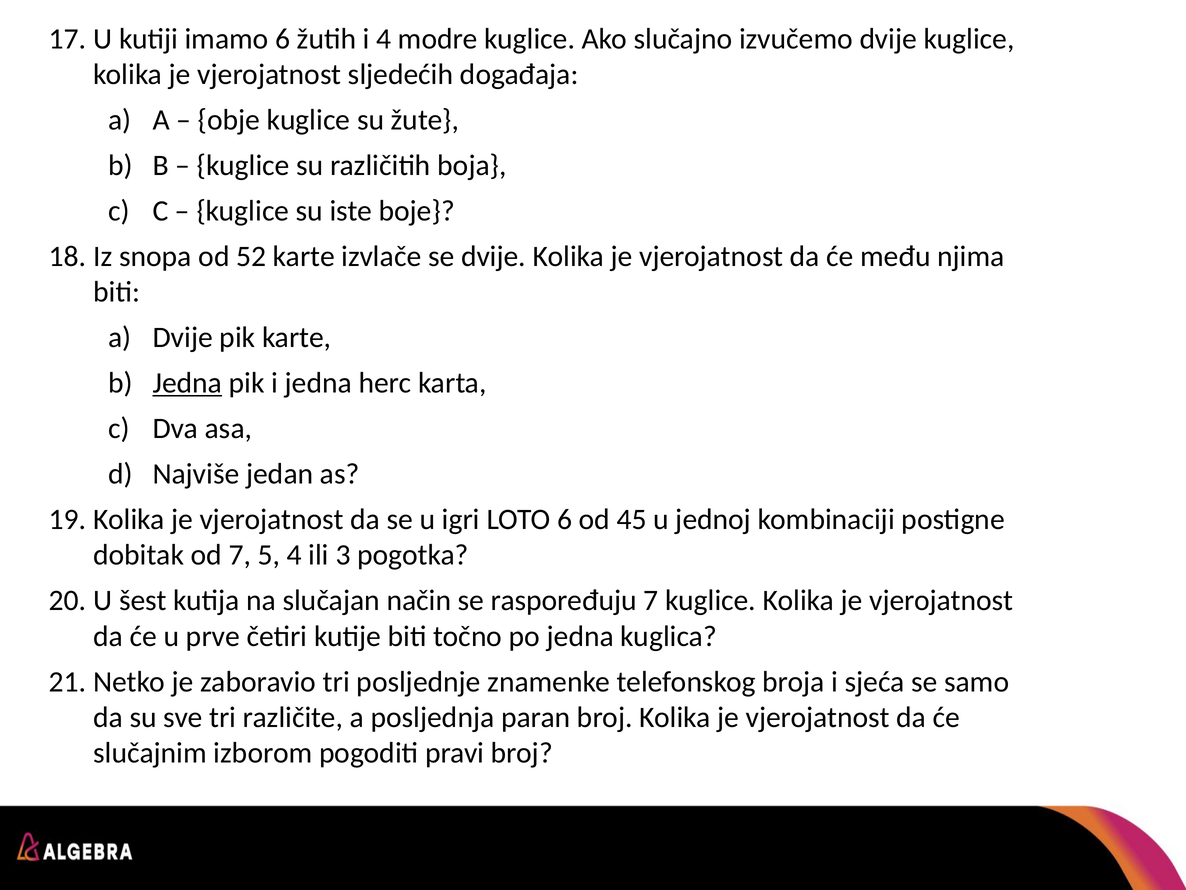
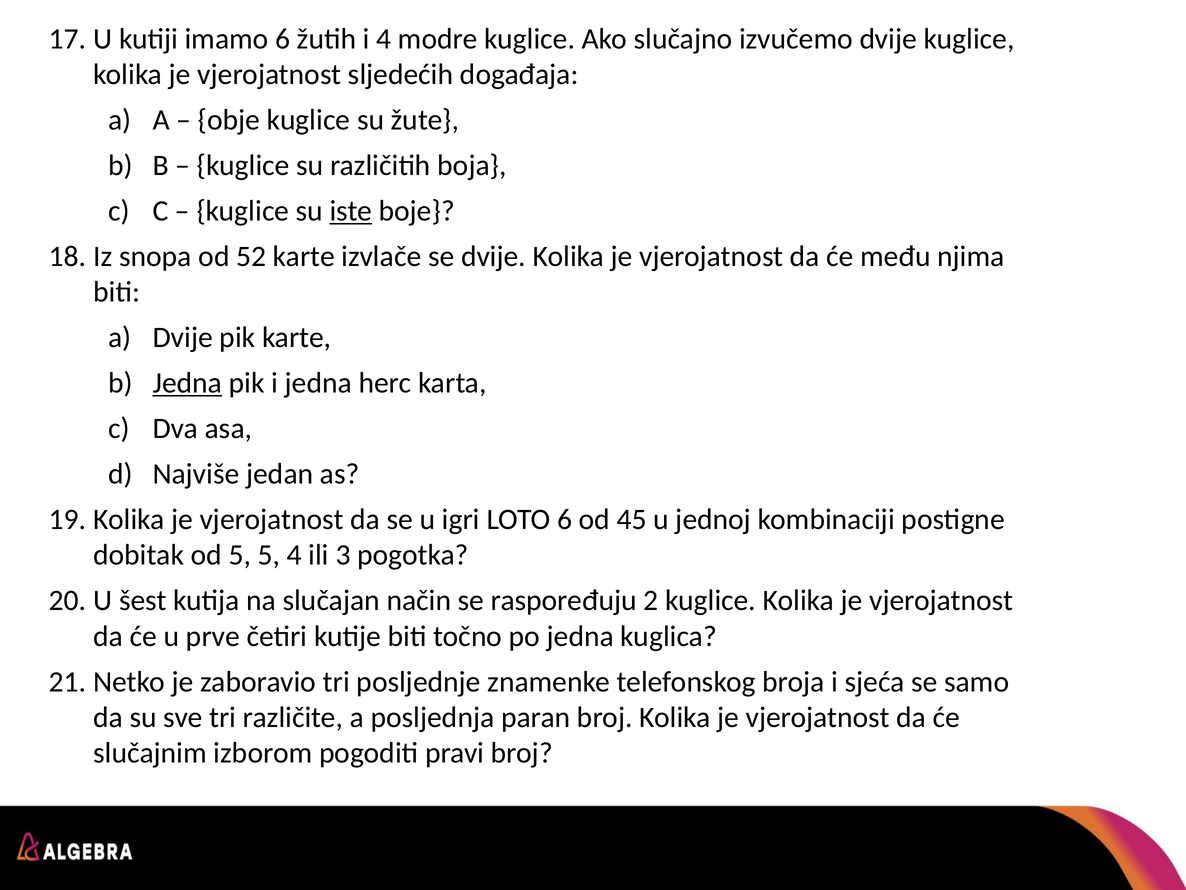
iste underline: none -> present (351, 211)
od 7: 7 -> 5 (240, 555)
raspoređuju 7: 7 -> 2 (651, 600)
